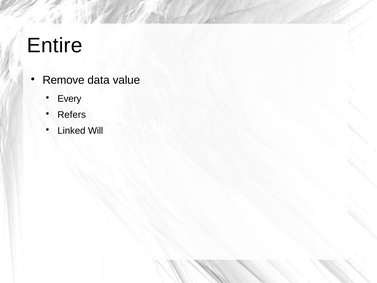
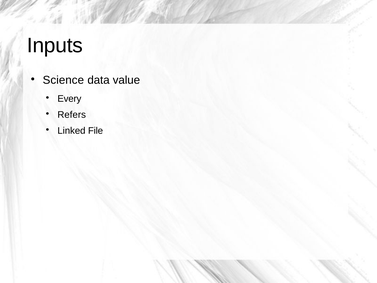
Entire: Entire -> Inputs (55, 46)
Remove: Remove -> Science (63, 80)
Will: Will -> File (96, 131)
